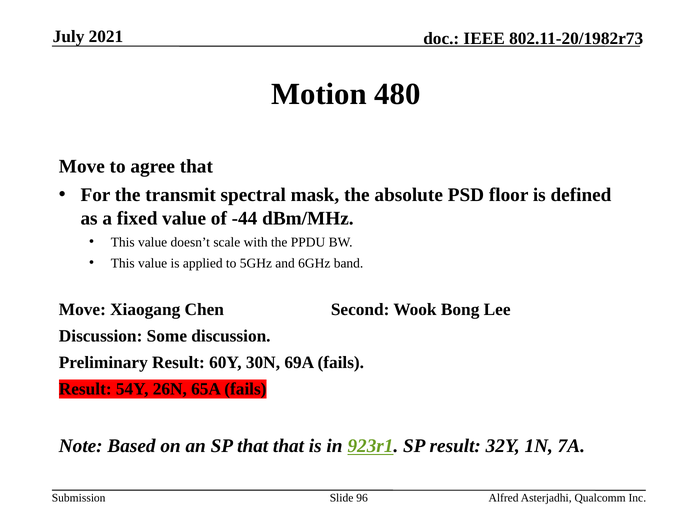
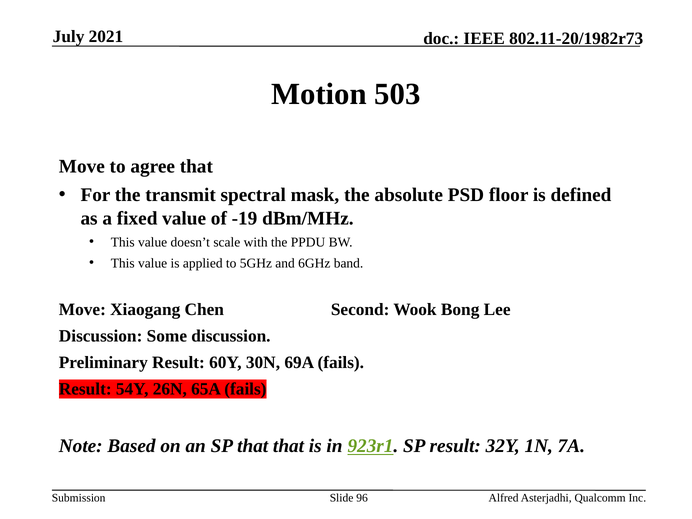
480: 480 -> 503 (398, 94)
-44: -44 -> -19 (244, 218)
